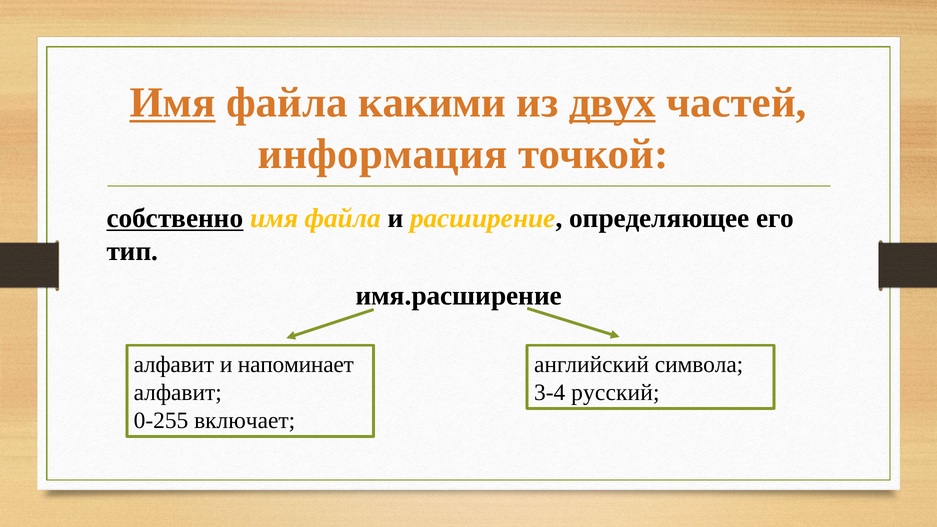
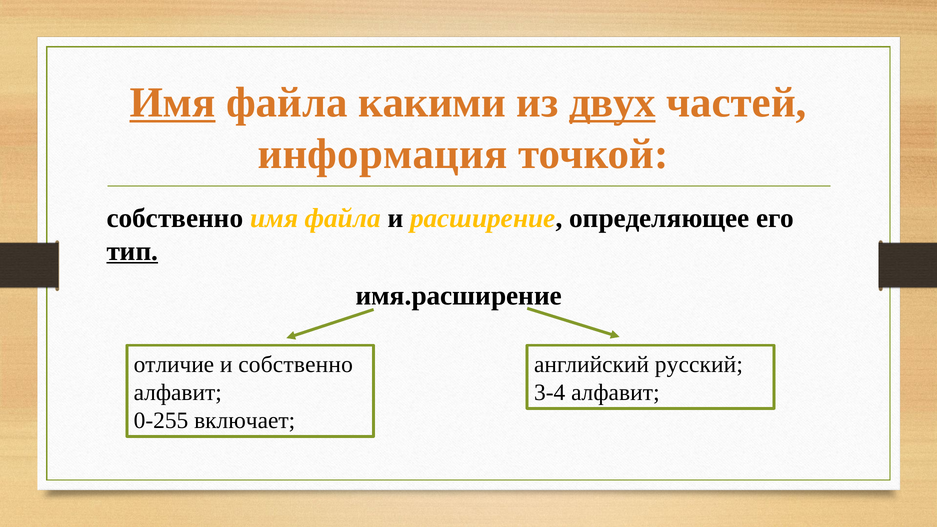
собственно underline: present -> none (175, 218)
тип underline: none -> present (132, 251)
алфавит: алфавит -> отличие (174, 364)
и напоминает: напоминает -> собственно (296, 364)
символа: символа -> русский (699, 364)
3-4 русский: русский -> алфавит (615, 393)
